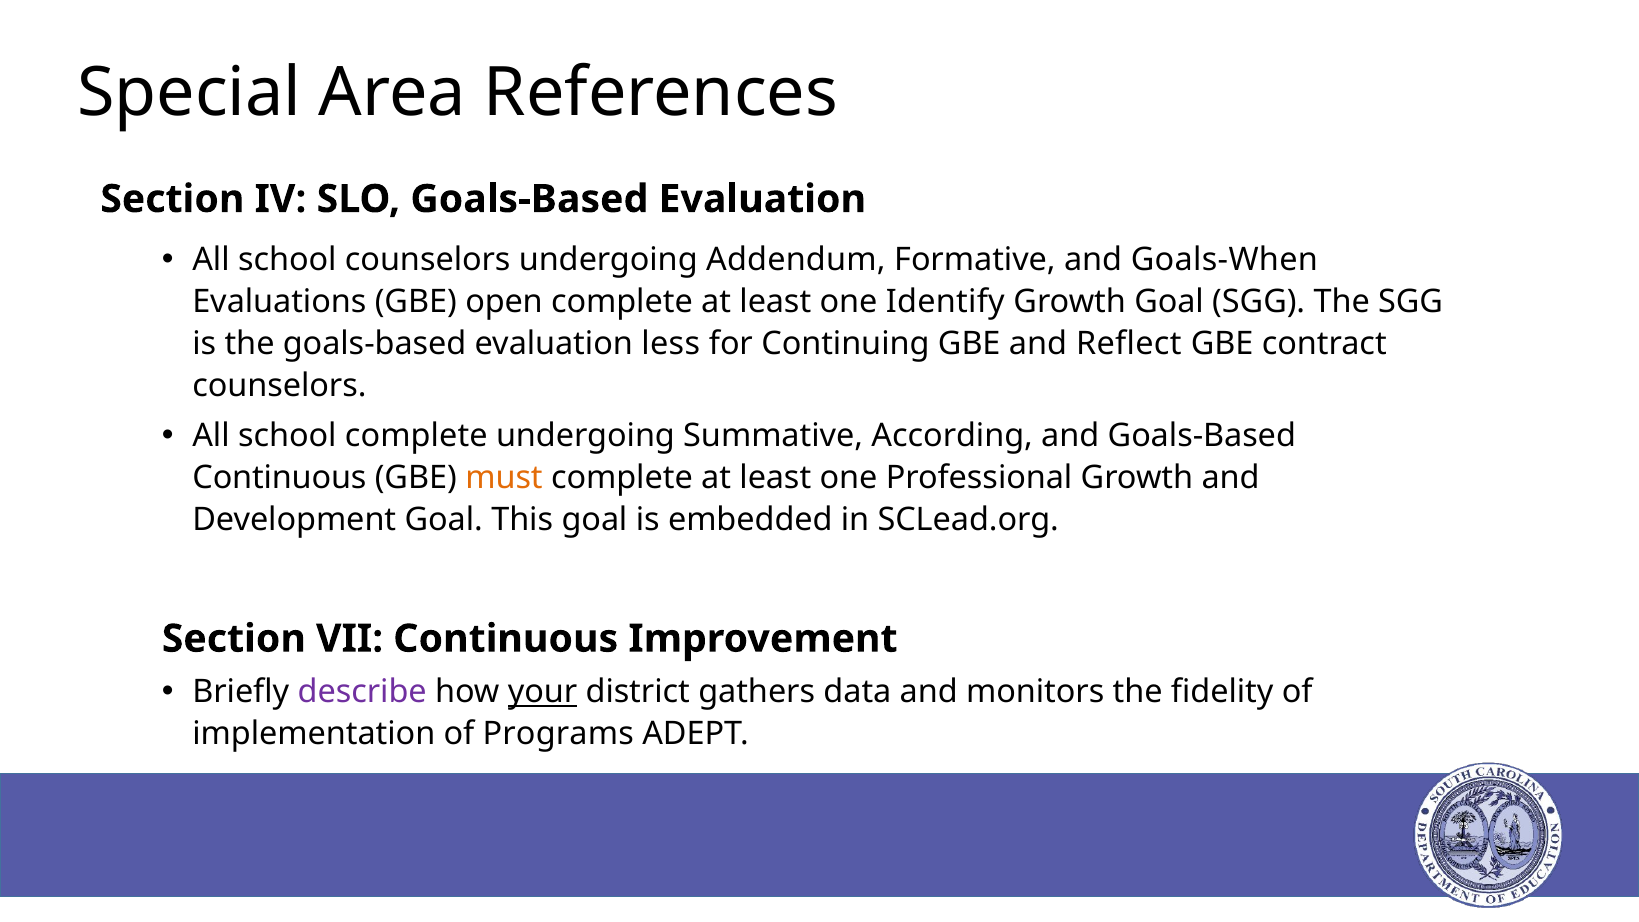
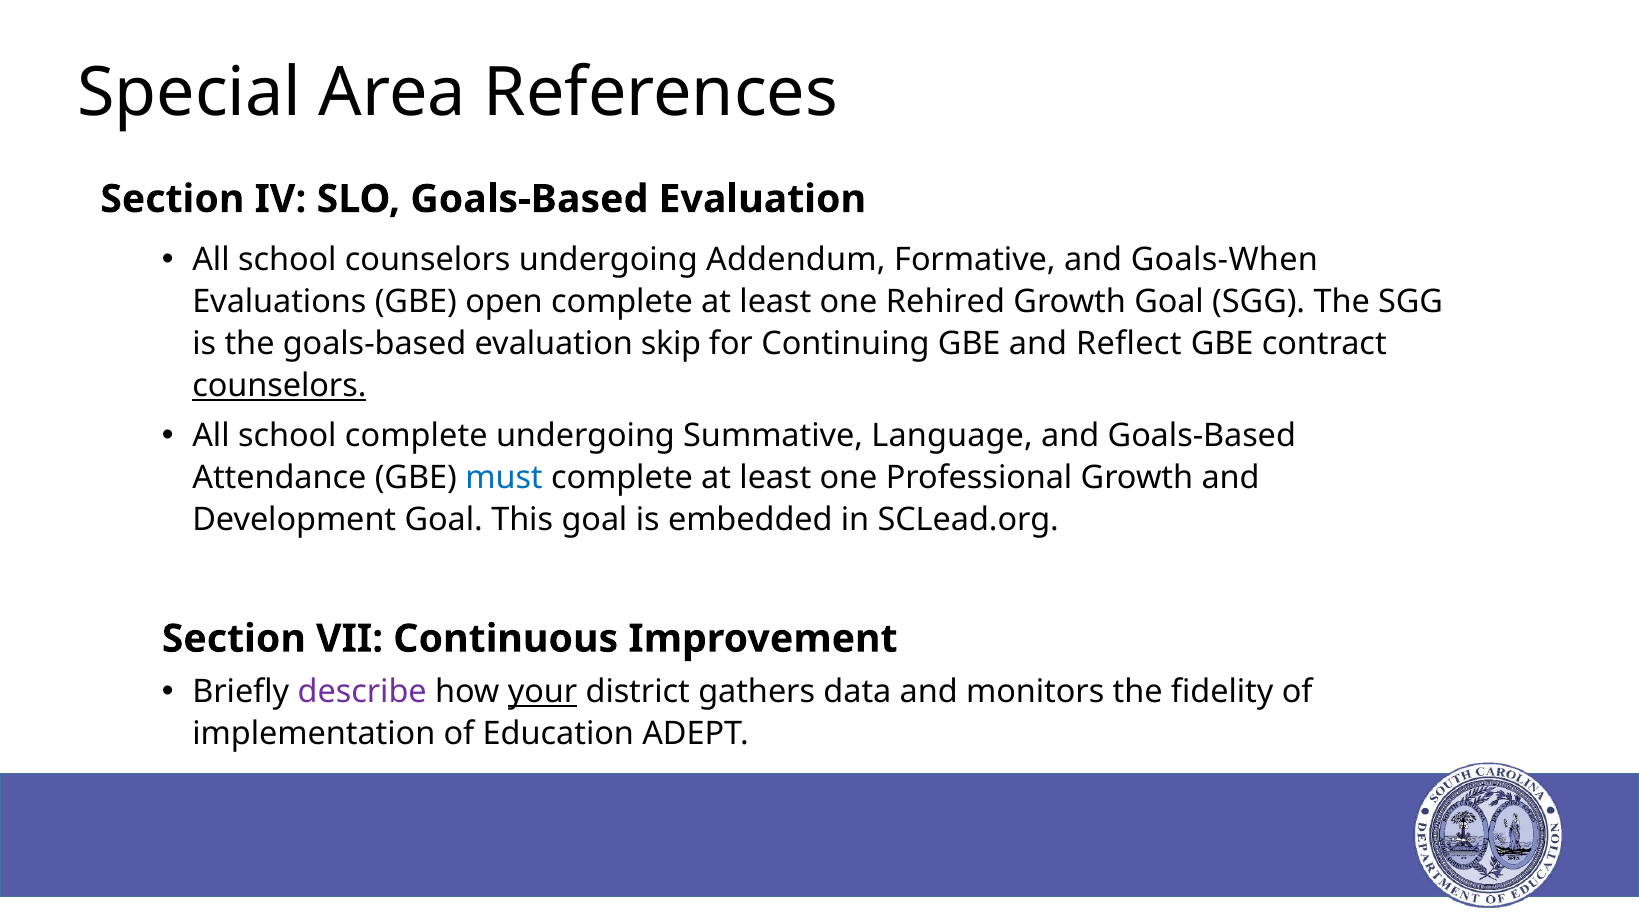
Identify: Identify -> Rehired (945, 302)
less: less -> skip (671, 344)
counselors underline: none -> present (279, 386)
According: According -> Language (952, 436)
Continuous: Continuous -> Attendance (279, 478)
must colour: orange -> blue (504, 478)
Programs: Programs -> Education (558, 734)
